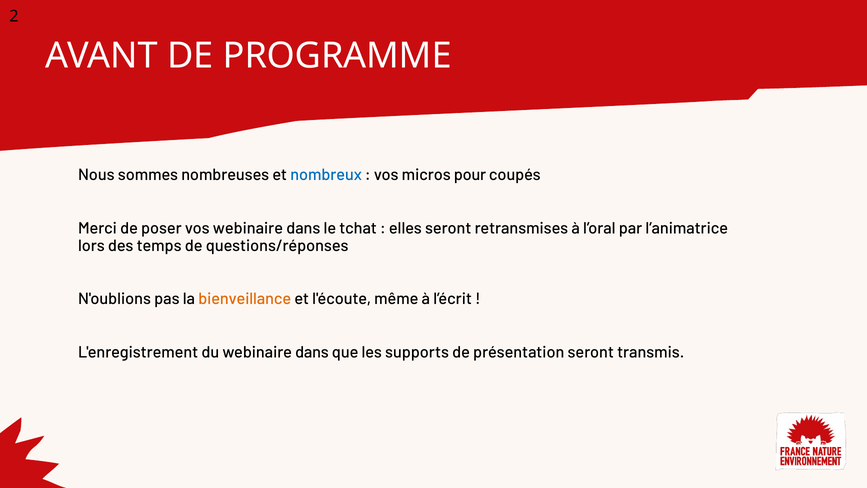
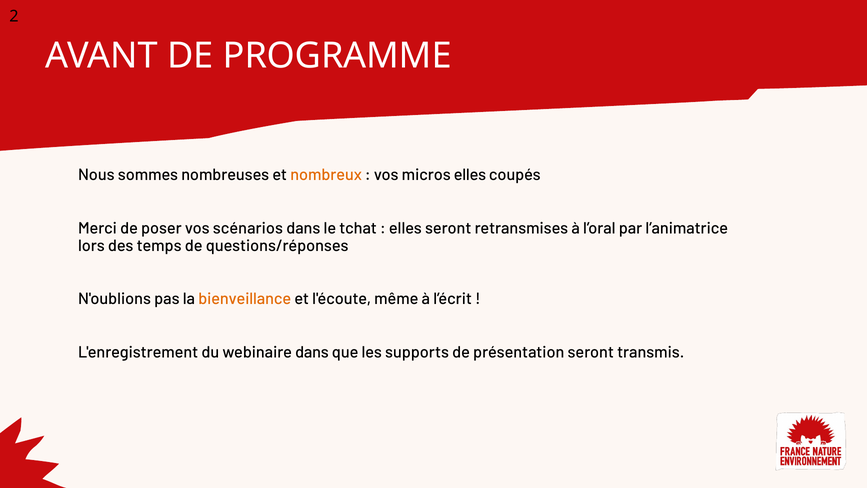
nombreux colour: blue -> orange (326, 175)
micros pour: pour -> elles (470, 175)
vos webinaire: webinaire -> scénarios (248, 228)
